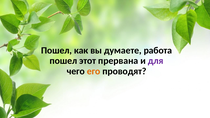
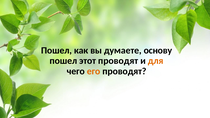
работа: работа -> основу (158, 50)
этот прервана: прервана -> проводят (118, 61)
для colour: purple -> orange (156, 61)
